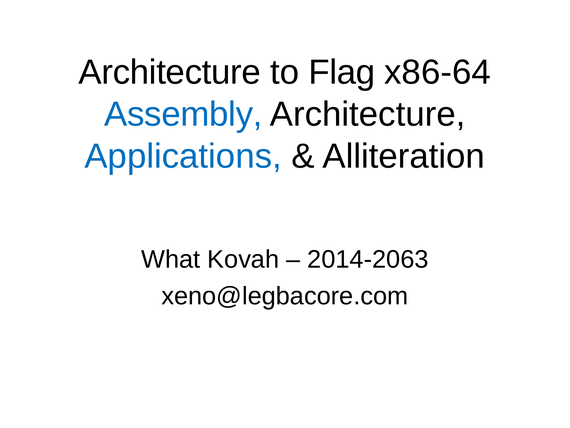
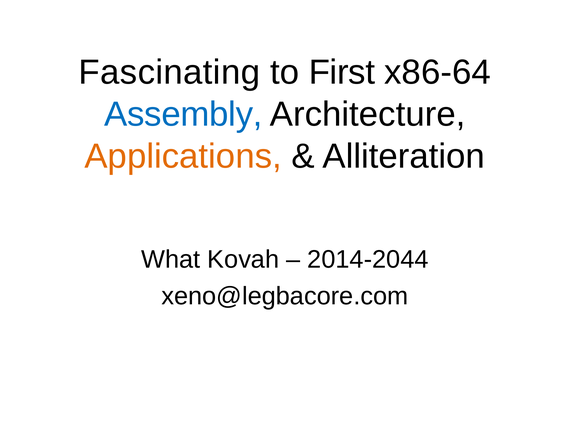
Architecture: Architecture -> Fascinating (169, 72)
Flag: Flag -> First (342, 72)
Applications colour: blue -> orange (183, 156)
2014-2063: 2014-2063 -> 2014-2044 (368, 259)
